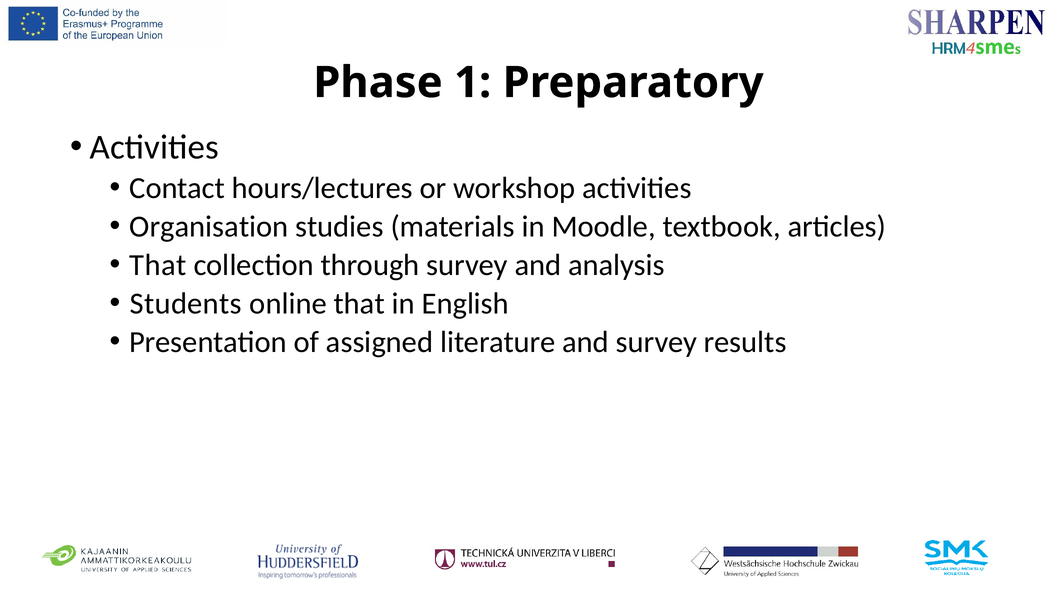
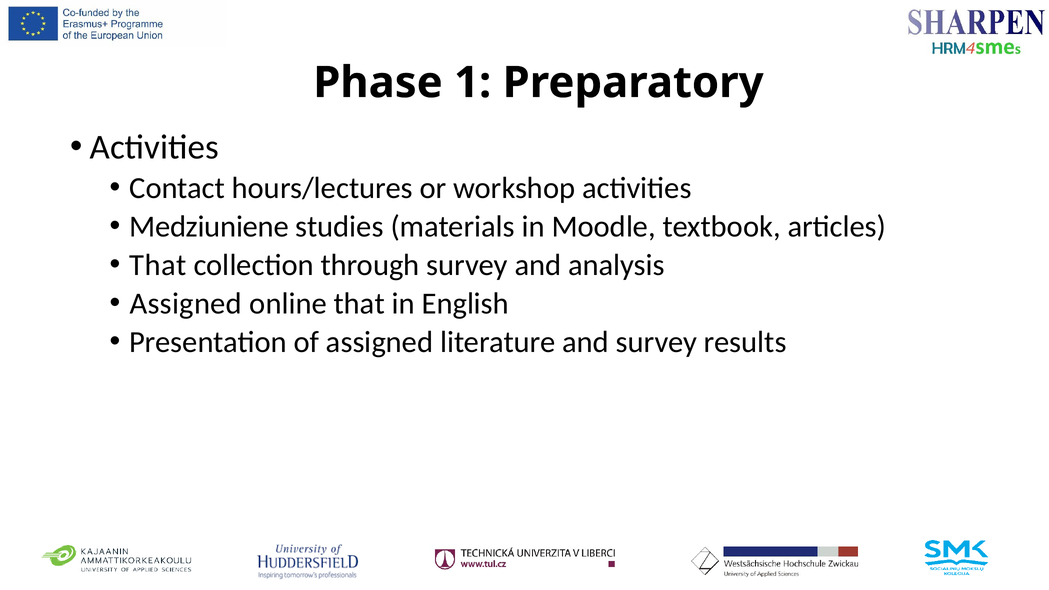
Organisation: Organisation -> Medziuniene (209, 226)
Students: Students -> Assigned (186, 303)
